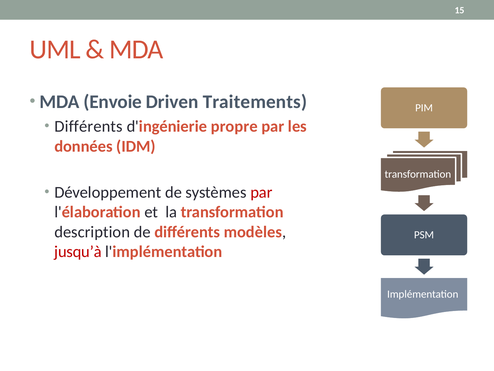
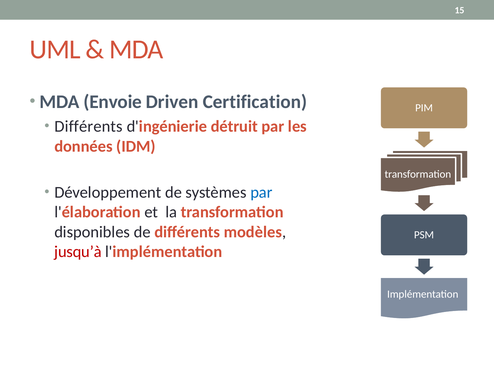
Traitements: Traitements -> Certification (255, 102)
propre: propre -> détruit (234, 126)
par colour: red -> blue (261, 192)
description: description -> disponibles (92, 232)
